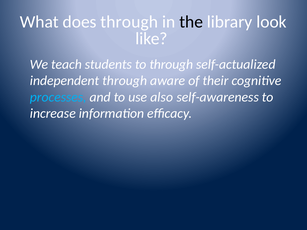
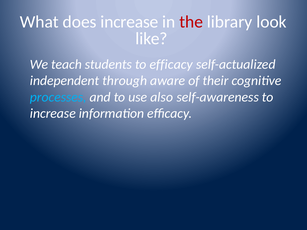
does through: through -> increase (129, 22)
the colour: black -> red (191, 22)
to through: through -> efficacy (171, 64)
